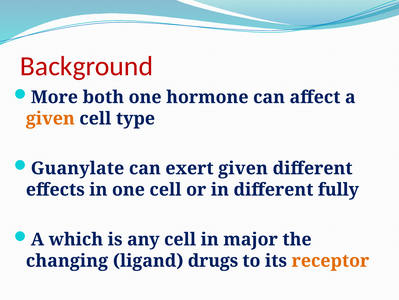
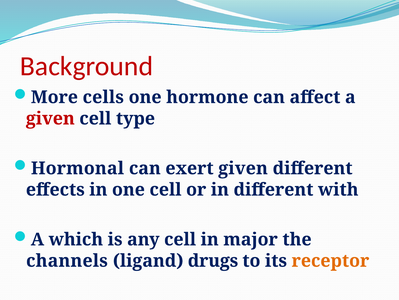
both: both -> cells (103, 97)
given colour: orange -> red (50, 118)
Guanylate: Guanylate -> Hormonal (77, 168)
fully: fully -> with (338, 189)
changing: changing -> channels (67, 260)
